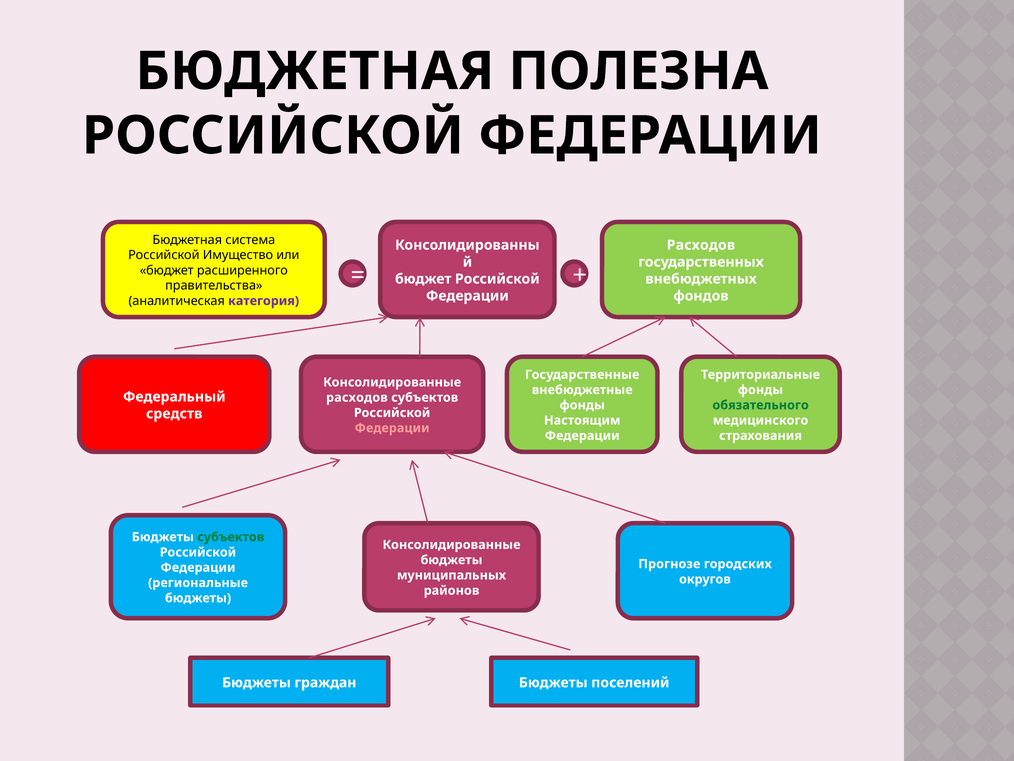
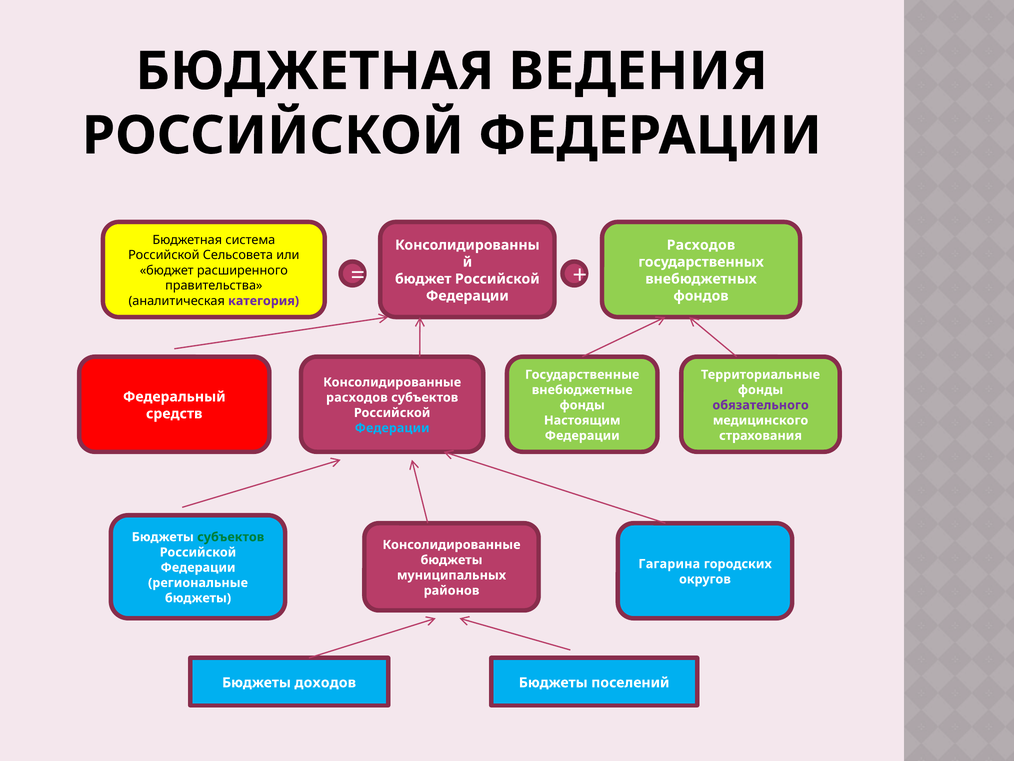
ПОЛЕЗНА: ПОЛЕЗНА -> ВЕДЕНИЯ (638, 71)
Имущество: Имущество -> Сельсовета (238, 255)
обязательного colour: green -> purple (761, 405)
Федерации colour: pink -> light blue (392, 428)
Прогнозе: Прогнозе -> Гагарина (669, 564)
граждан: граждан -> доходов (325, 682)
